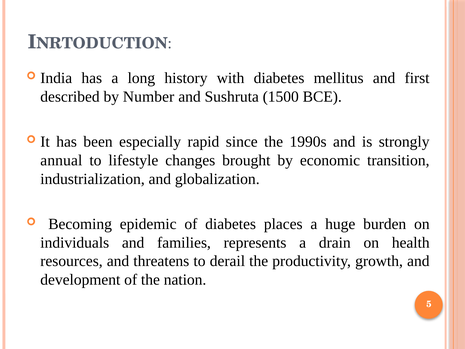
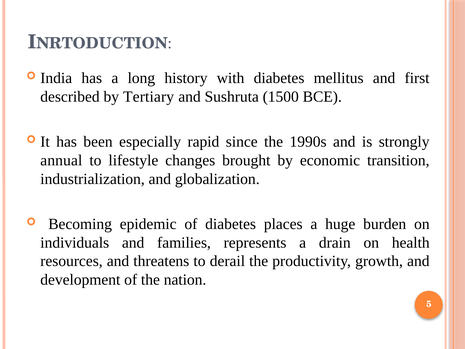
Number: Number -> Tertiary (149, 97)
